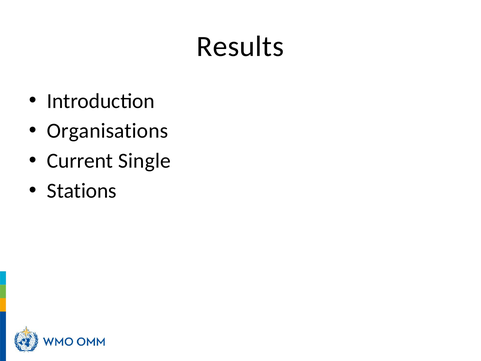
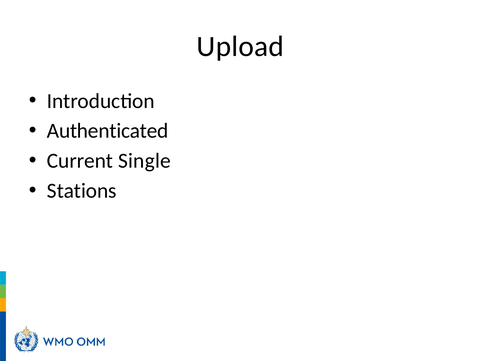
Results: Results -> Upload (240, 47)
Organisations: Organisations -> Authenticated (108, 131)
